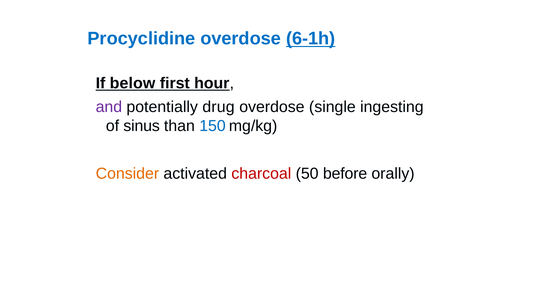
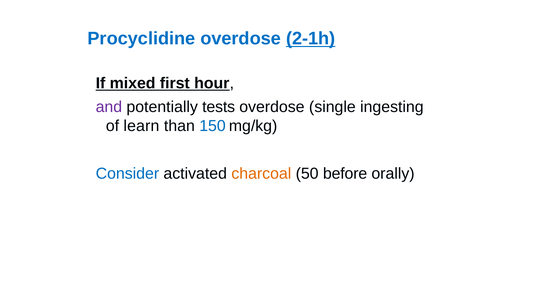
6-1h: 6-1h -> 2-1h (311, 39)
below: below -> mixed (133, 83)
drug: drug -> tests (219, 107)
sinus: sinus -> learn (141, 126)
Consider colour: orange -> blue (127, 174)
charcoal colour: red -> orange (261, 174)
